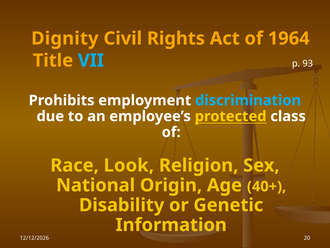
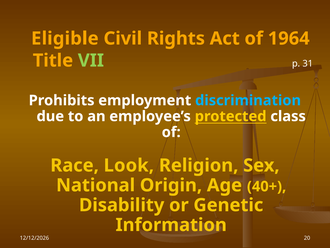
Dignity: Dignity -> Eligible (65, 38)
VII colour: light blue -> light green (91, 60)
93: 93 -> 31 (308, 63)
